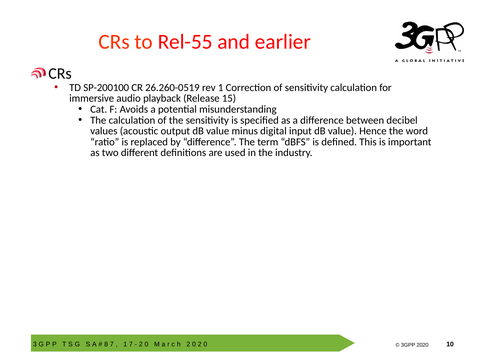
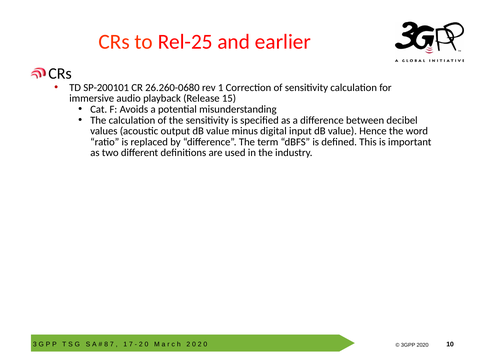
Rel-55: Rel-55 -> Rel-25 (185, 42)
SP-200100: SP-200100 -> SP-200101 (106, 88)
26.260-0519: 26.260-0519 -> 26.260-0680 (172, 88)
